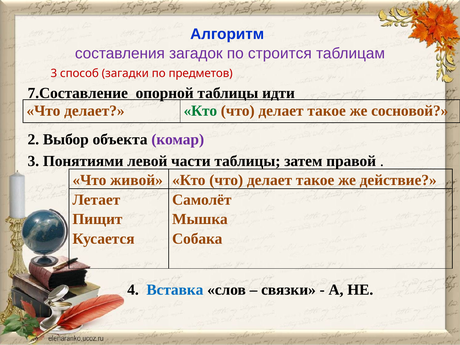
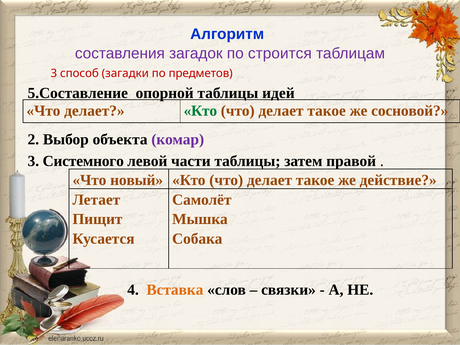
7.Составление: 7.Составление -> 5.Составление (78, 93)
идти: идти -> идей (278, 93)
Понятиями: Понятиями -> Системного (83, 161)
живой: живой -> новый (137, 180)
Вставка colour: blue -> orange (175, 290)
